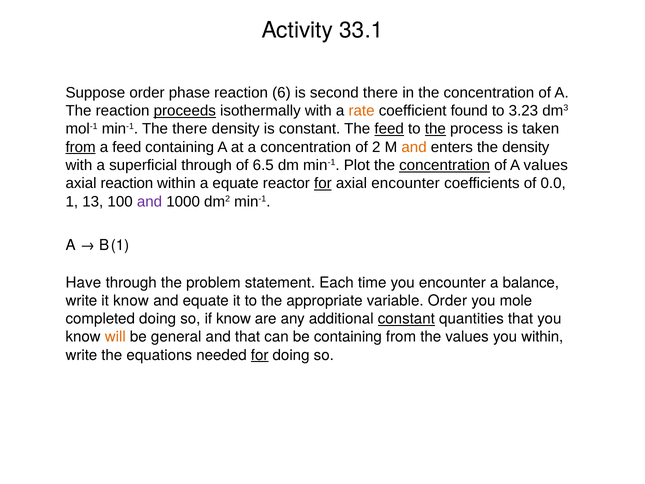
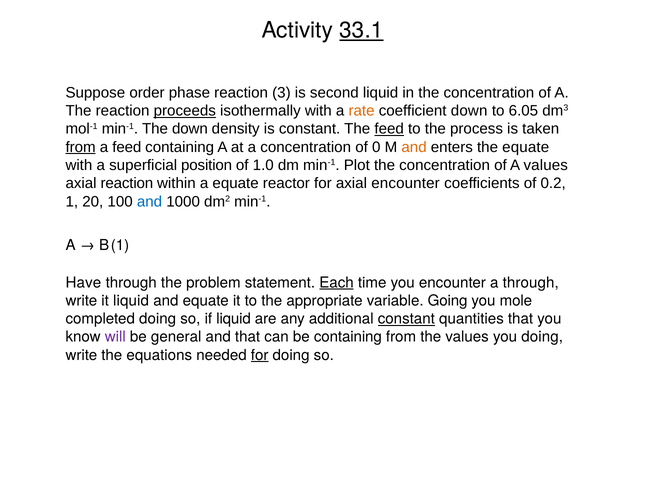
33.1 underline: none -> present (361, 30)
6: 6 -> 3 (281, 93)
second there: there -> liquid (381, 93)
coefficient found: found -> down (469, 111)
3.23: 3.23 -> 6.05 (523, 111)
The there: there -> down (190, 129)
the underline: present -> none (435, 129)
2: 2 -> 0 (376, 147)
the density: density -> equate (526, 147)
superficial through: through -> position (207, 165)
6.5: 6.5 -> 1.0 (263, 165)
concentration underline: present -> none (445, 165)
for underline: present -> none (323, 183)
0.0: 0.0 -> 0.2 (553, 183)
13: 13 -> 20 (93, 201)
and colour: purple -> blue (150, 201)
Each underline: none -> present (337, 282)
a balance: balance -> through (531, 282)
it know: know -> liquid (131, 301)
variable Order: Order -> Going (448, 301)
if know: know -> liquid (234, 319)
will colour: orange -> purple (115, 337)
you within: within -> doing (542, 337)
